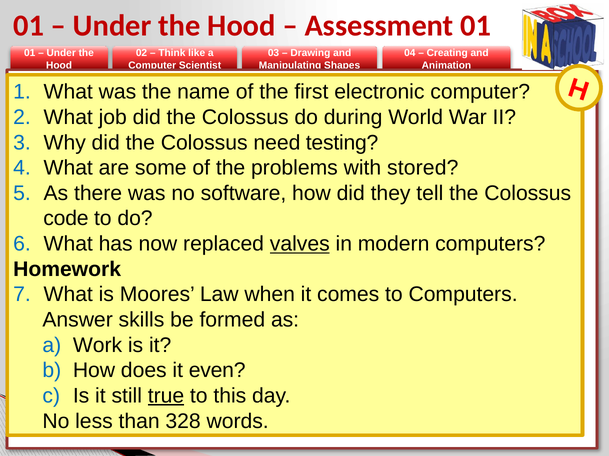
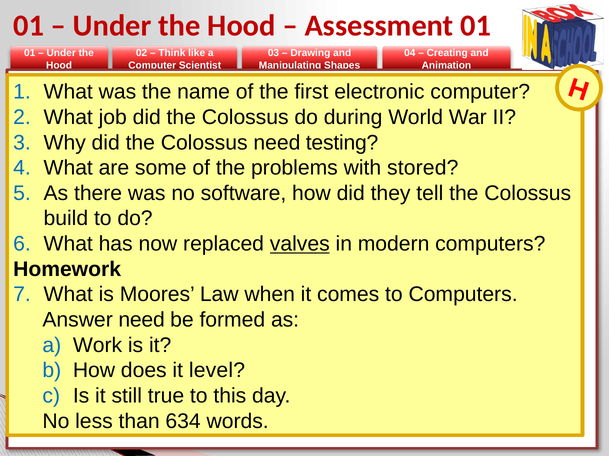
code: code -> build (66, 219)
Answer skills: skills -> need (142, 320)
even: even -> level (217, 371)
true underline: present -> none (166, 396)
328: 328 -> 634 (183, 422)
